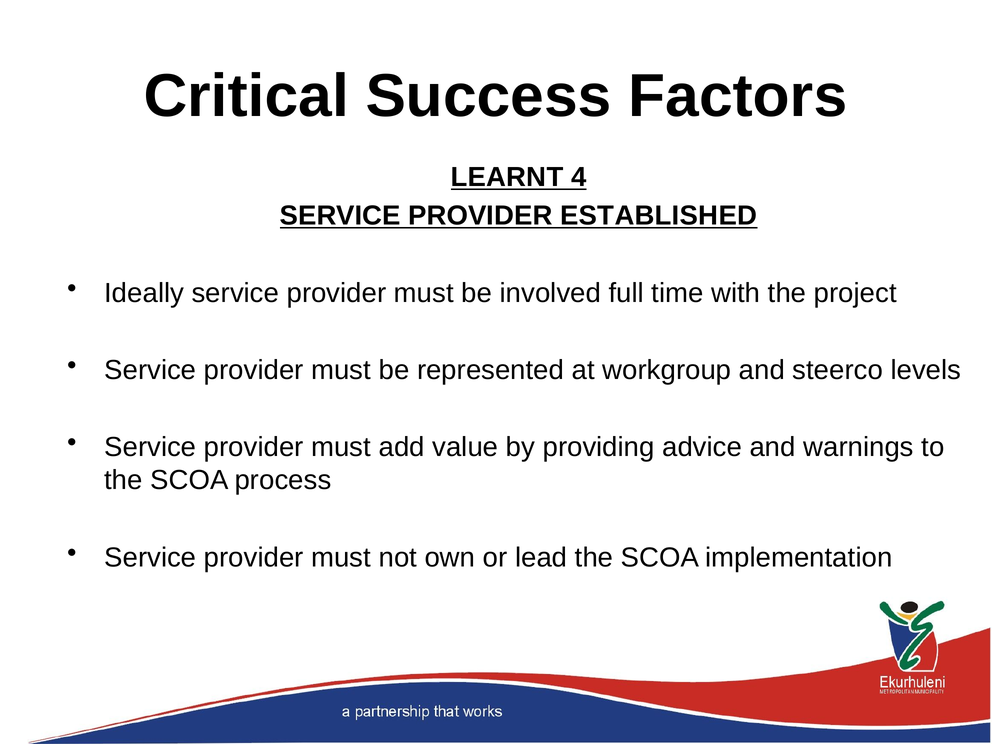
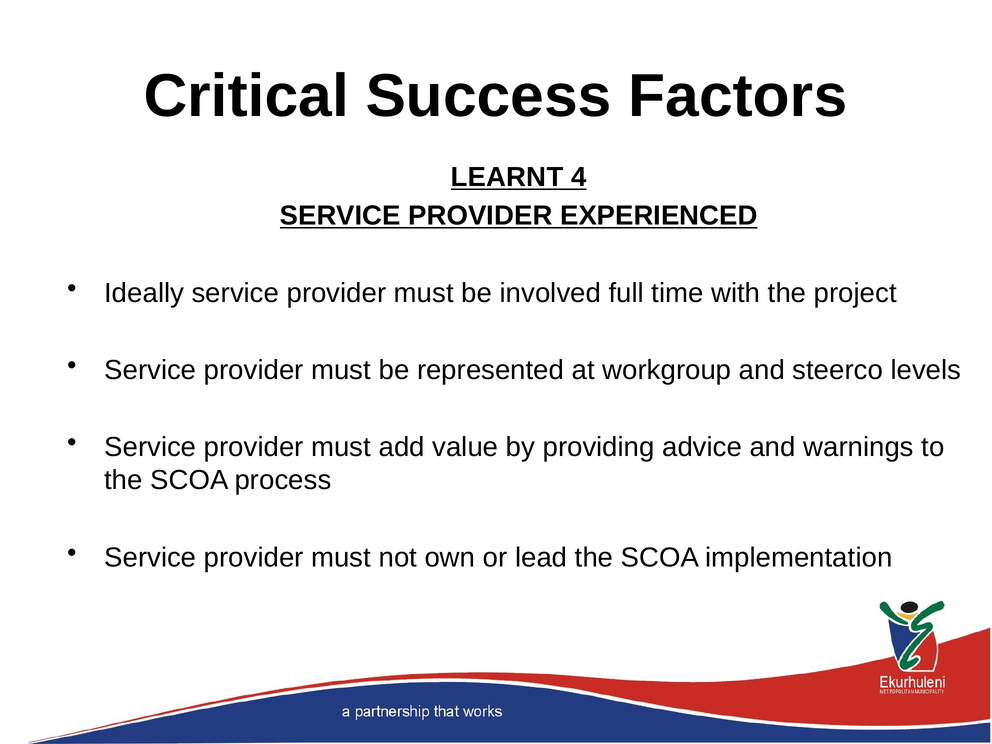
ESTABLISHED: ESTABLISHED -> EXPERIENCED (659, 216)
